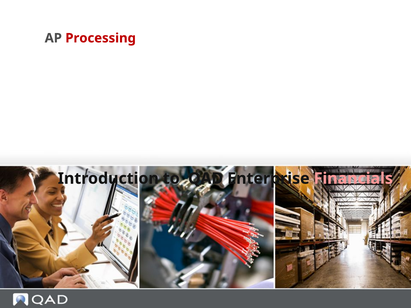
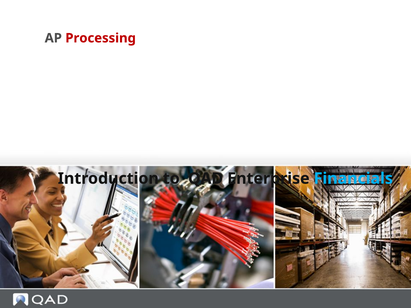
Financials colour: pink -> light blue (353, 179)
